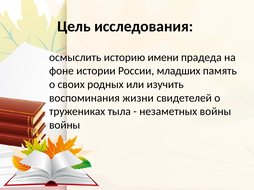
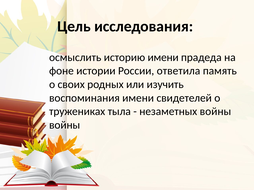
младших: младших -> ответила (178, 71)
воспоминания жизни: жизни -> имени (138, 98)
